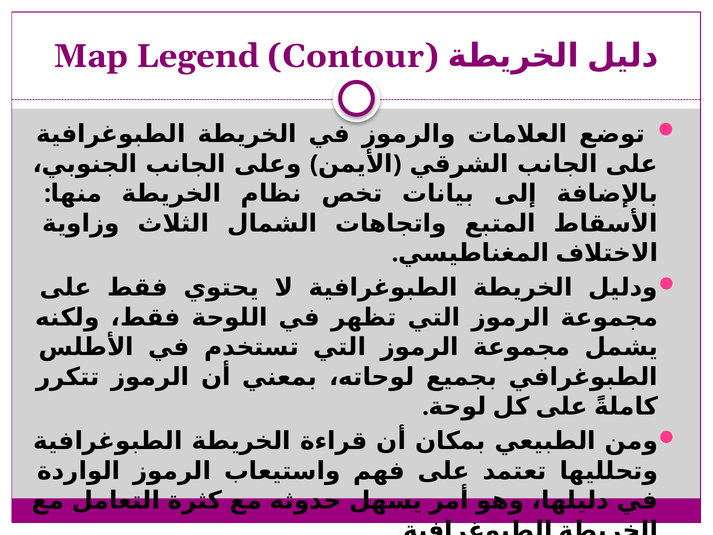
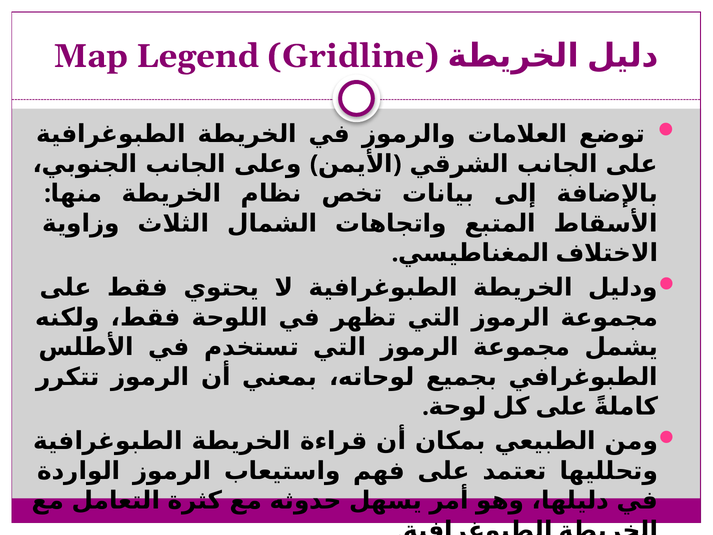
Contour: Contour -> Gridline (353, 56)
